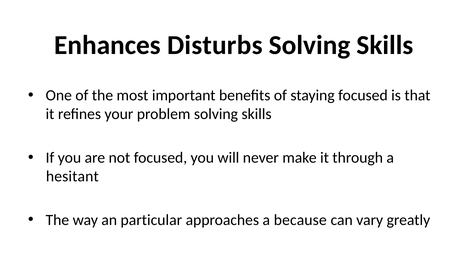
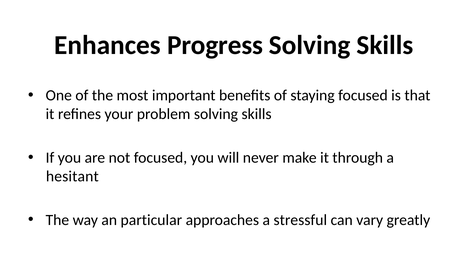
Disturbs: Disturbs -> Progress (215, 45)
because: because -> stressful (300, 220)
